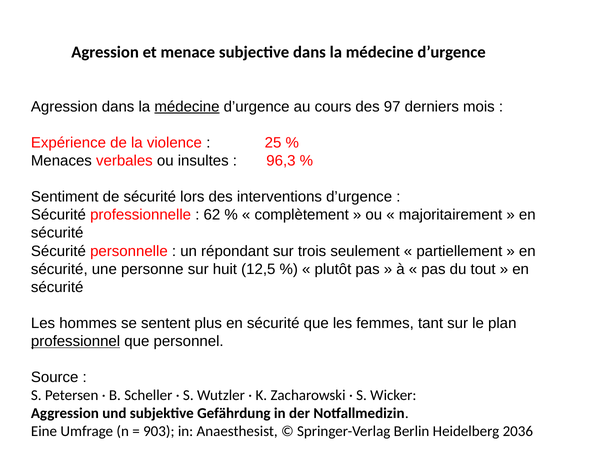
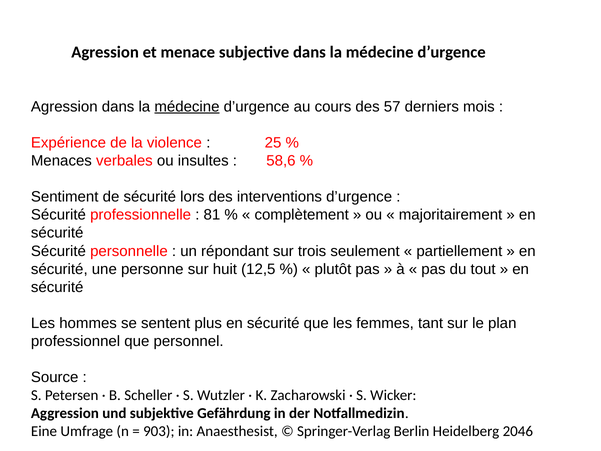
97: 97 -> 57 (392, 107)
96,3: 96,3 -> 58,6 (281, 161)
62: 62 -> 81 (212, 215)
professionnel underline: present -> none (76, 341)
2036: 2036 -> 2046 (518, 431)
